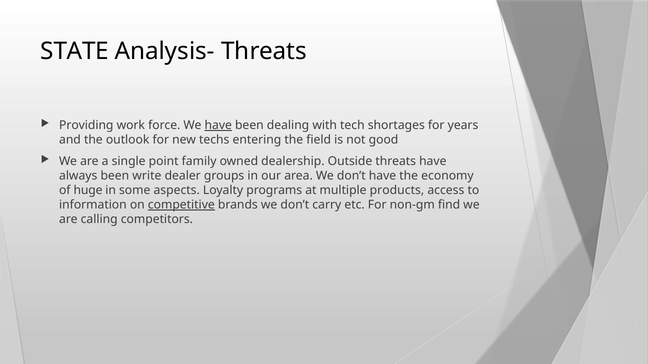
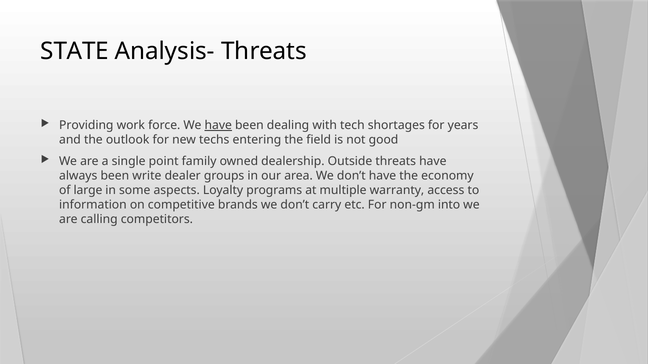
huge: huge -> large (88, 190)
products: products -> warranty (397, 190)
competitive underline: present -> none (181, 205)
find: find -> into (449, 205)
